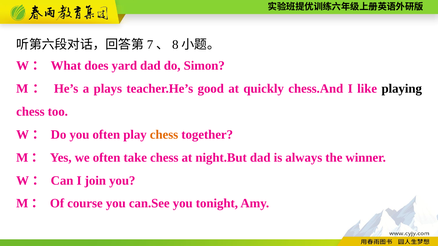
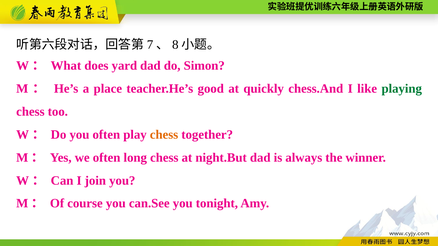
plays: plays -> place (108, 89)
playing colour: black -> green (402, 89)
take: take -> long (135, 158)
